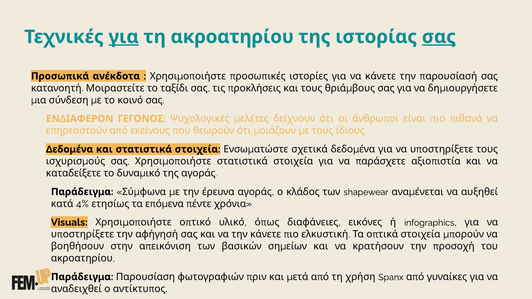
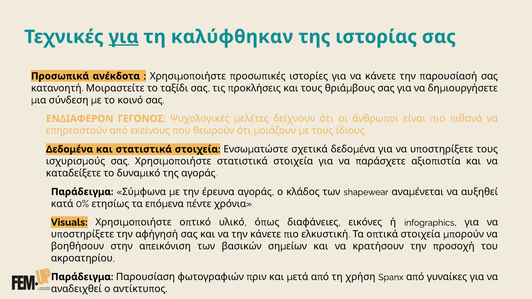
τη ακροατηρίου: ακροατηρίου -> καλύφθηκαν (232, 37)
σας underline: present -> none (439, 37)
4%: 4% -> 0% (82, 204)
